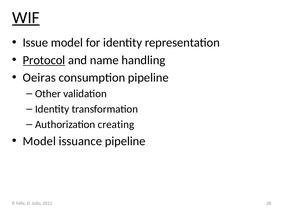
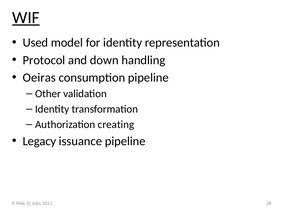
Issue: Issue -> Used (35, 43)
Protocol underline: present -> none (44, 60)
name: name -> down (104, 60)
Model: Model -> Legacy (39, 141)
